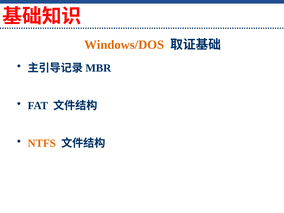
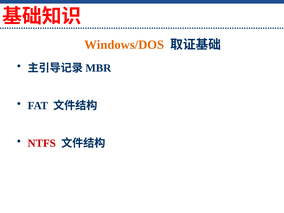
NTFS colour: orange -> red (42, 143)
